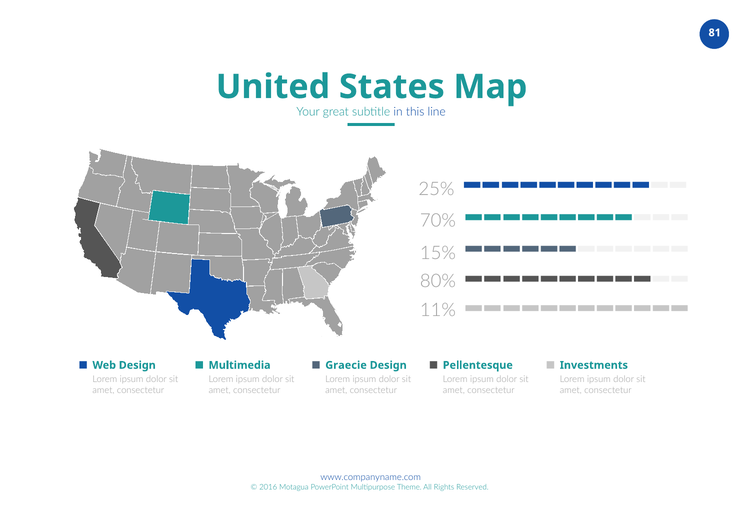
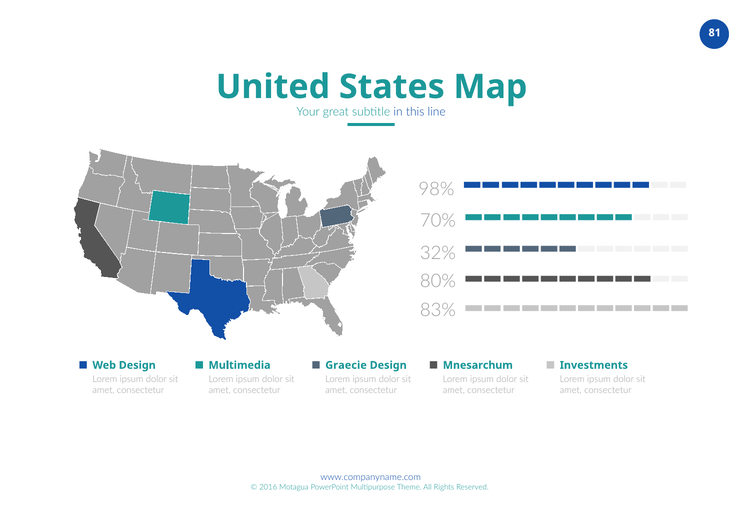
25%: 25% -> 98% (436, 189)
15%: 15% -> 32% (438, 253)
11%: 11% -> 83% (438, 310)
Pellentesque: Pellentesque -> Mnesarchum (478, 365)
